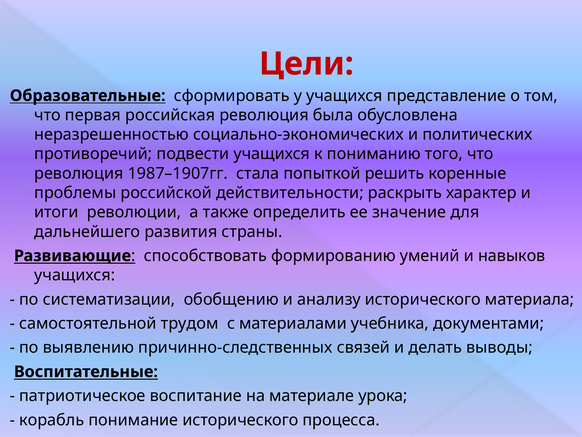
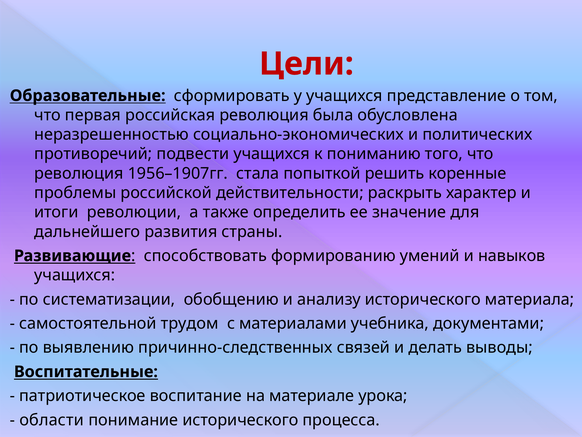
1987–1907гг: 1987–1907гг -> 1956–1907гг (178, 173)
корабль: корабль -> области (52, 420)
